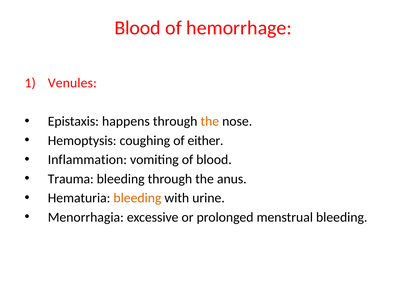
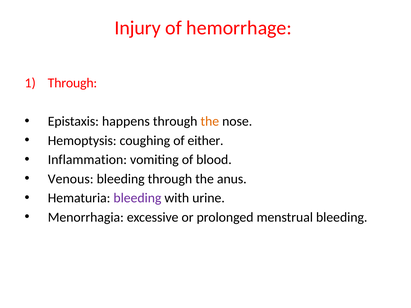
Blood: Blood -> Injury (138, 28)
Venules: Venules -> Through (72, 83)
Trauma: Trauma -> Venous (71, 179)
bleeding colour: orange -> purple (137, 198)
